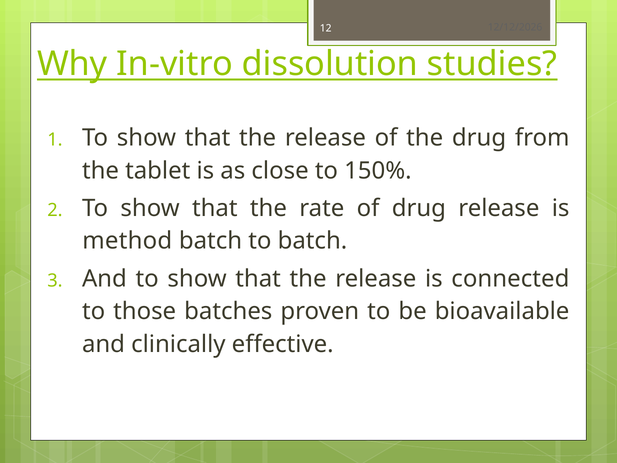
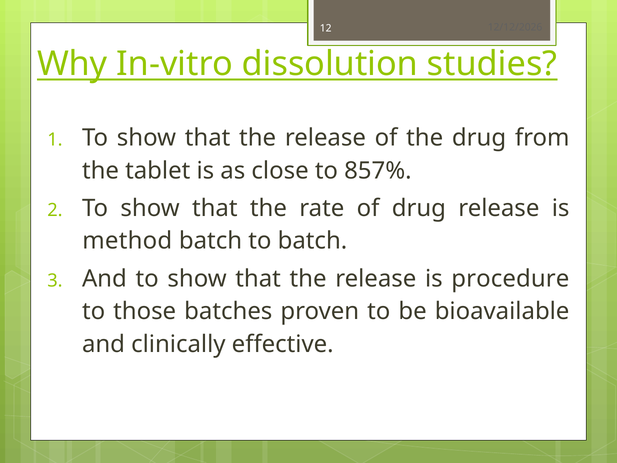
150%: 150% -> 857% (378, 171)
connected: connected -> procedure (510, 278)
